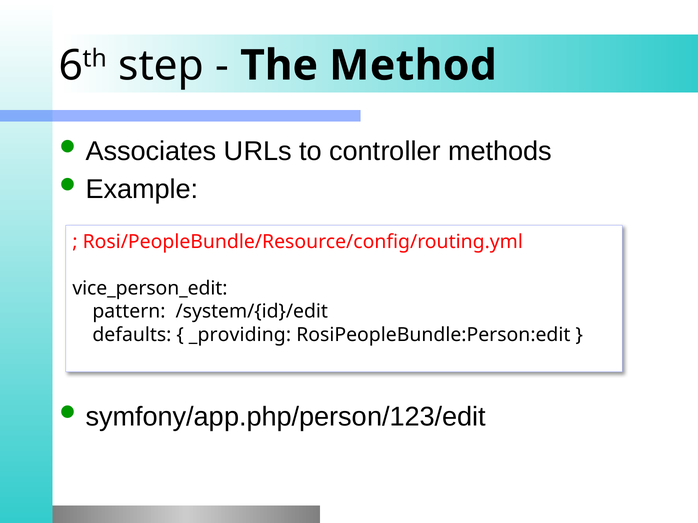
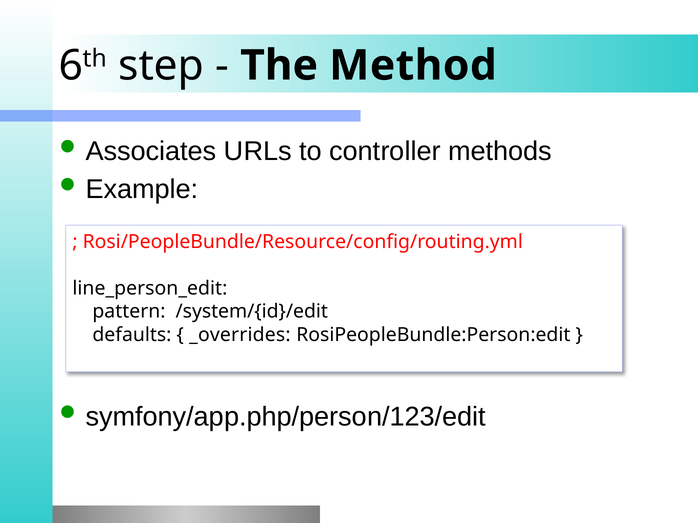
vice_person_edit: vice_person_edit -> line_person_edit (150, 289)
_providing: _providing -> _overrides (240, 335)
